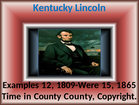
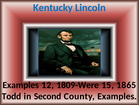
Time: Time -> Todd (12, 96)
in County: County -> Second (48, 96)
County Copyright: Copyright -> Examples (117, 96)
